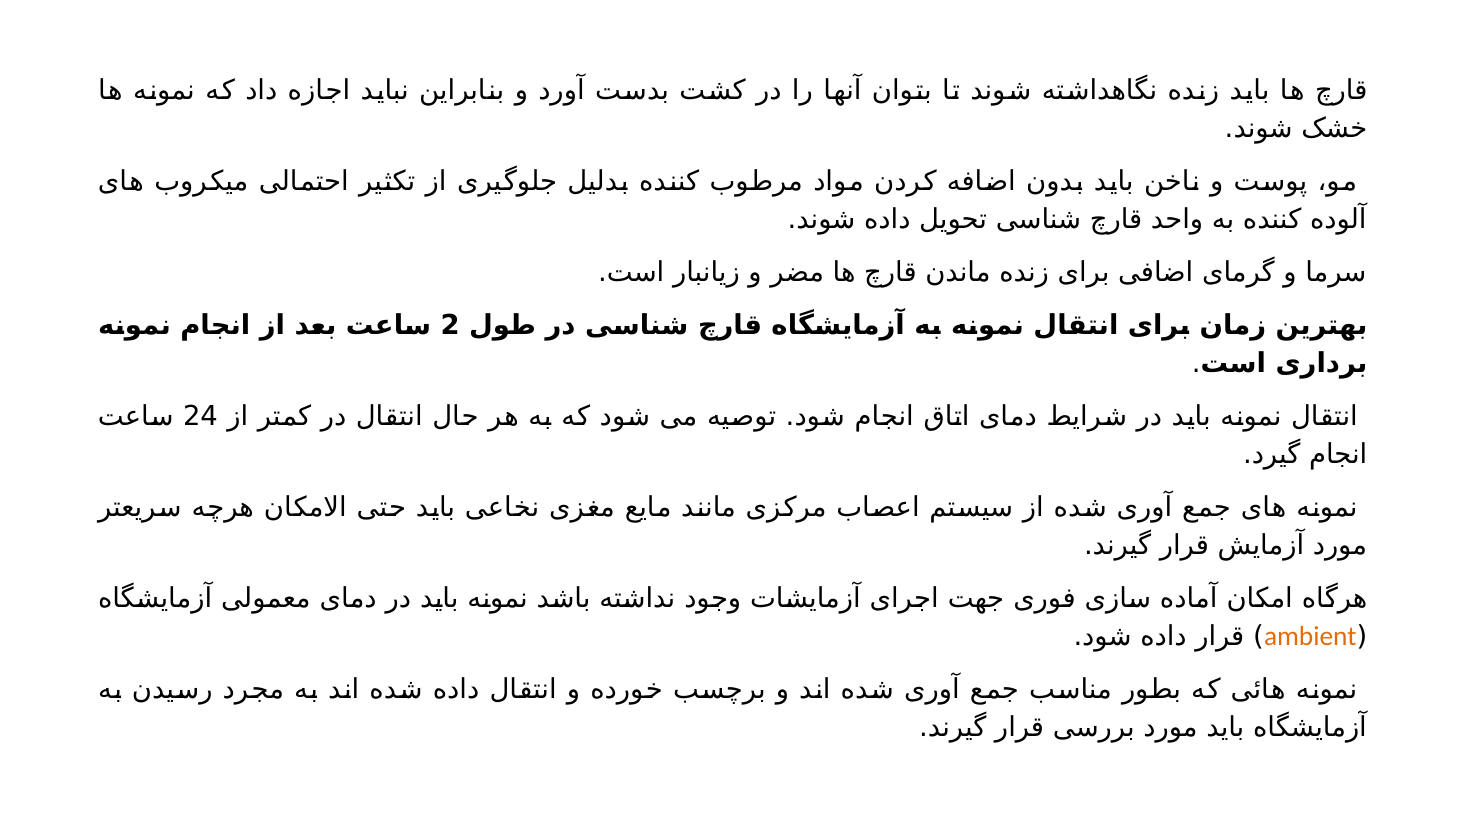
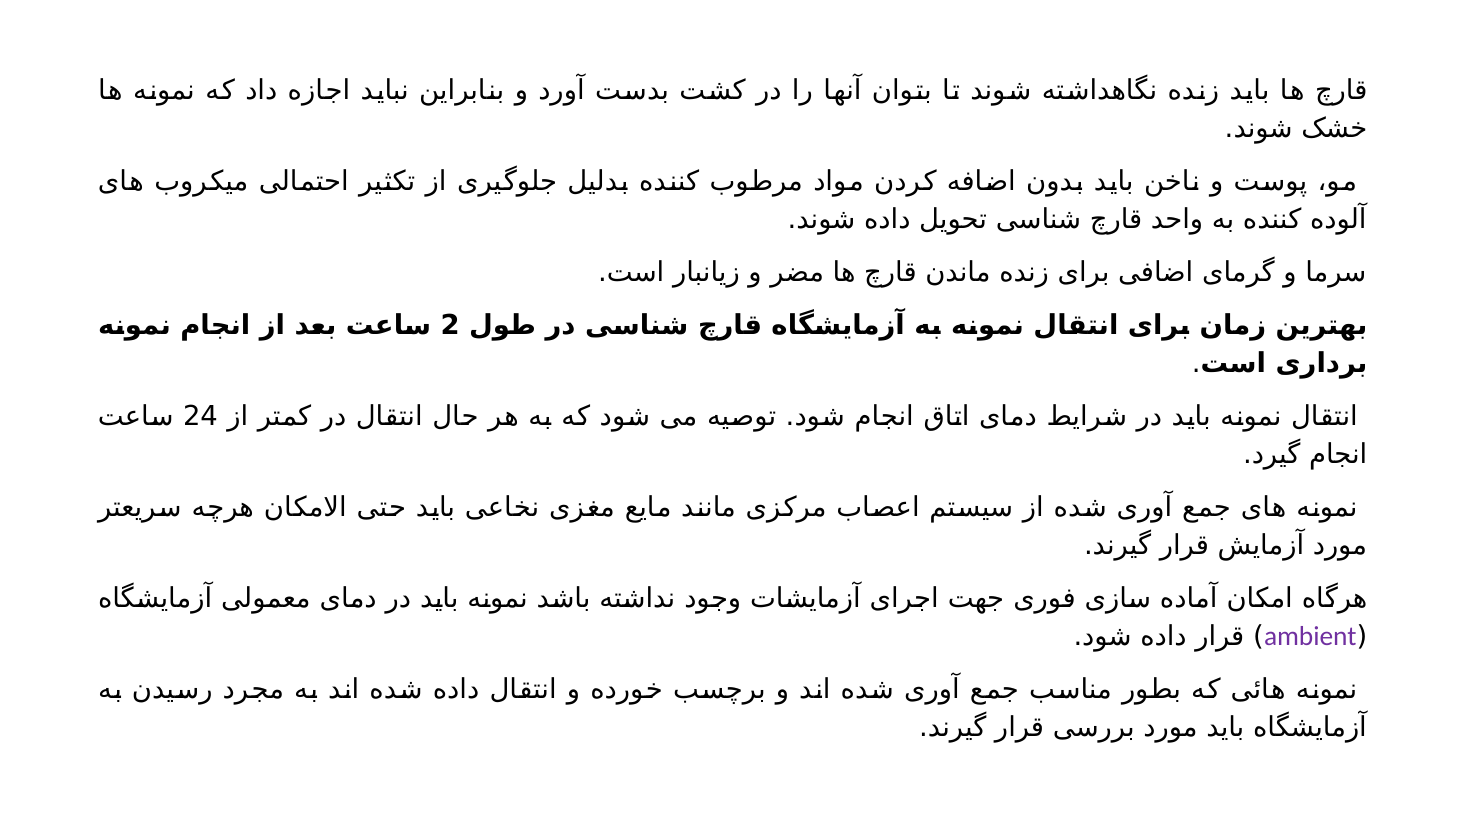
ambient colour: orange -> purple (1310, 637)
